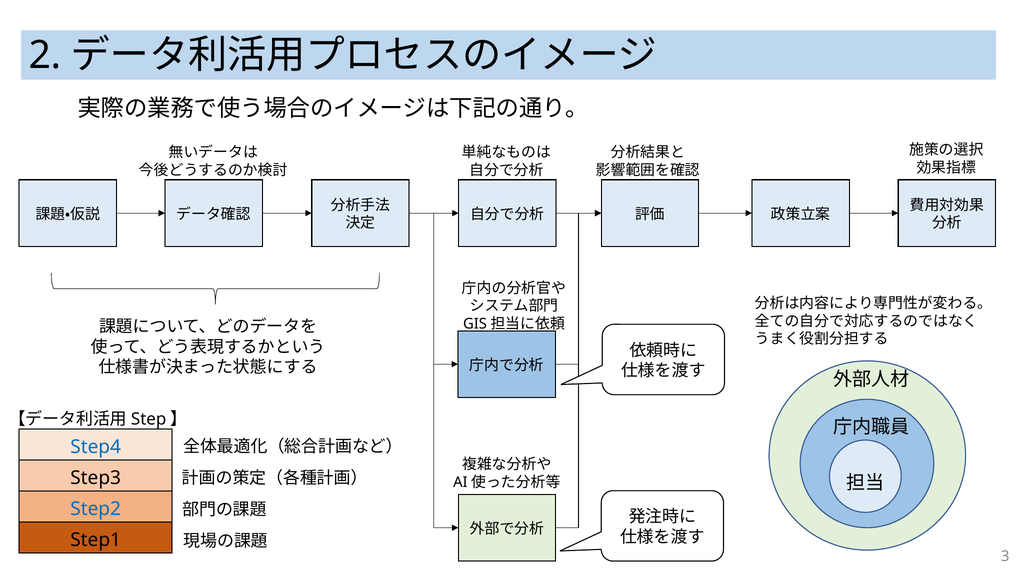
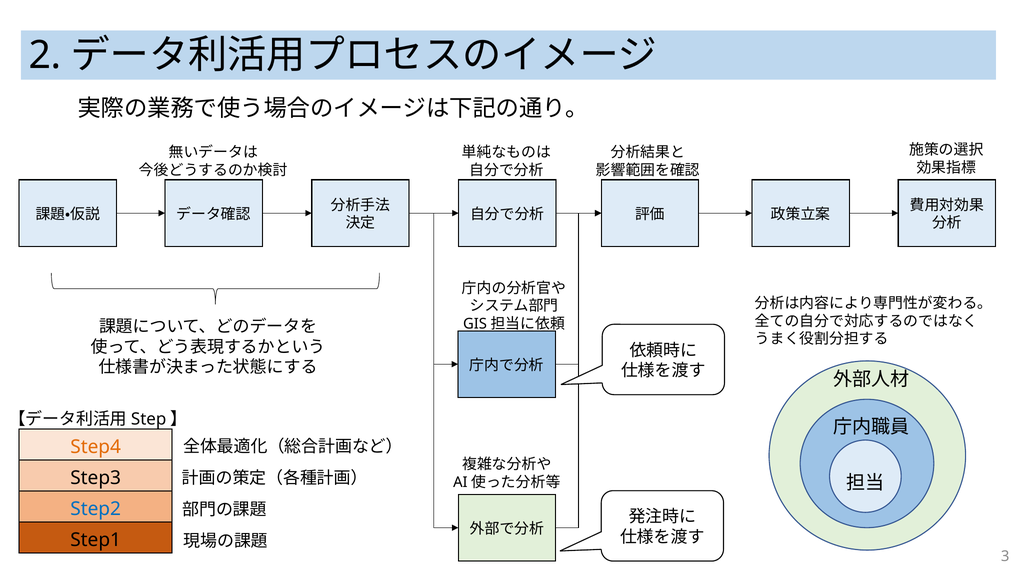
Step4 colour: blue -> orange (96, 447)
